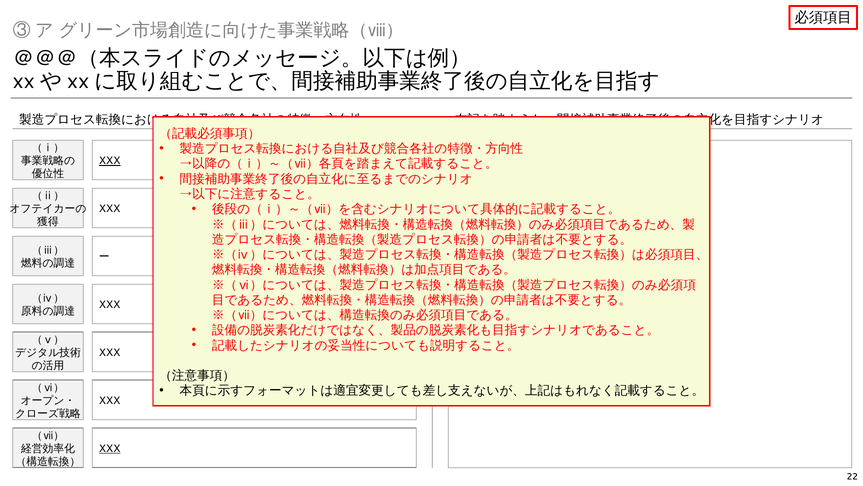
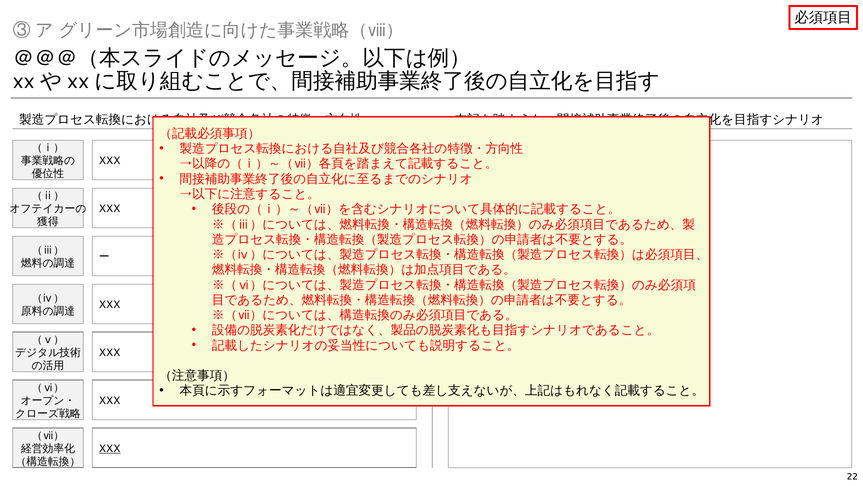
XXX underline: present -> none (110, 161)
